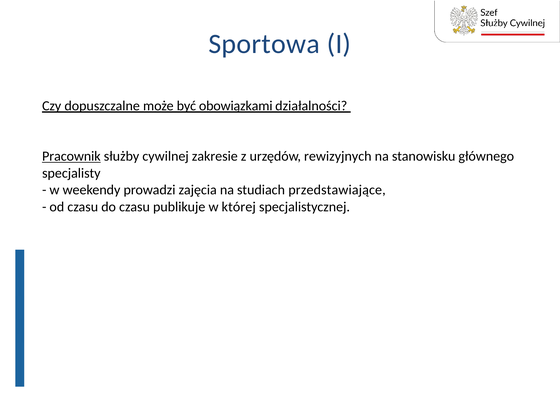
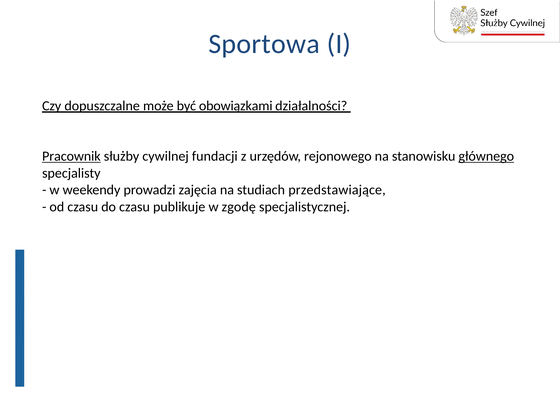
zakresie: zakresie -> fundacji (215, 156)
rewizyjnych: rewizyjnych -> rejonowego (338, 156)
głównego underline: none -> present (486, 156)
której: której -> zgodę (239, 207)
